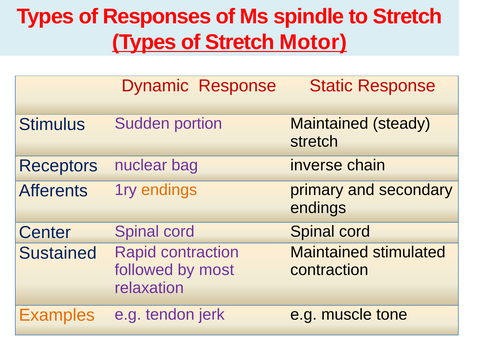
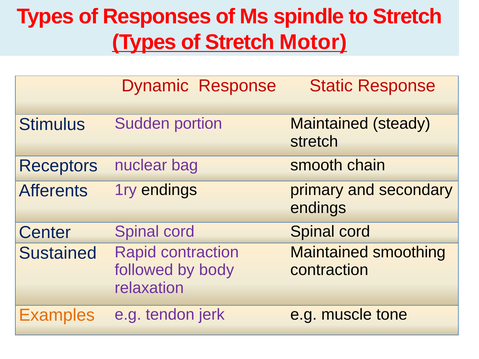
inverse: inverse -> smooth (316, 165)
endings colour: orange -> black (169, 190)
stimulated: stimulated -> smoothing (409, 252)
most: most -> body (217, 270)
